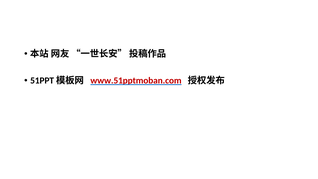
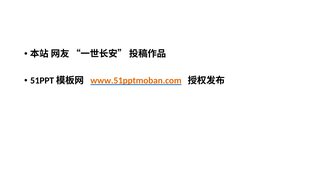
www.51pptmoban.com colour: red -> orange (136, 81)
